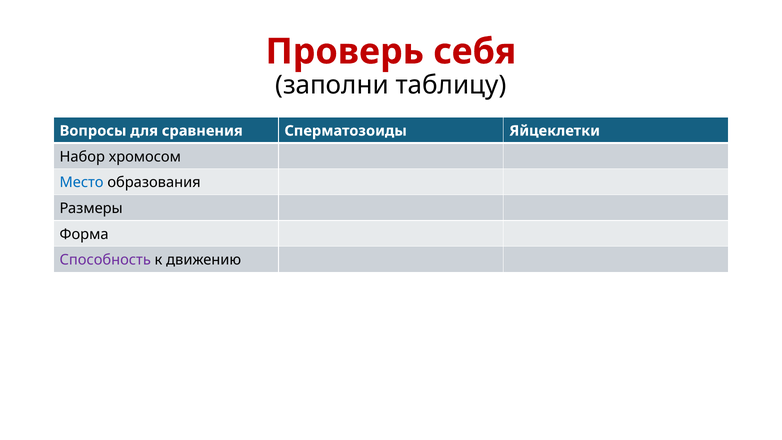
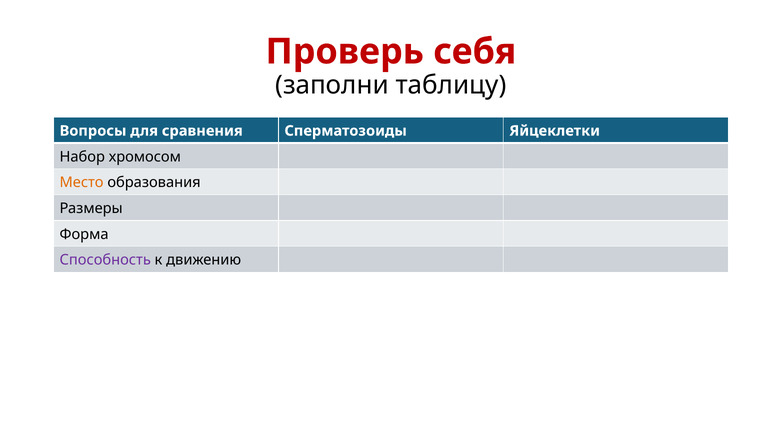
Место colour: blue -> orange (82, 182)
